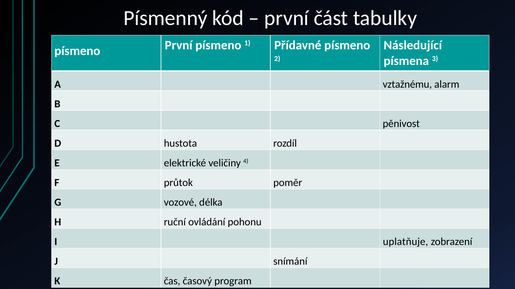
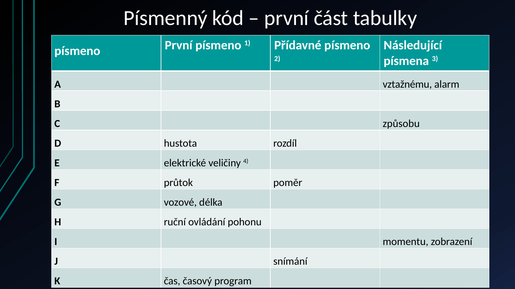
pěnivost: pěnivost -> způsobu (401, 124)
uplatňuje: uplatňuje -> momentu (406, 242)
